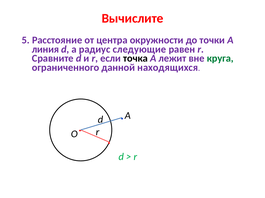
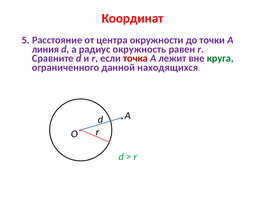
Вычислите: Вычислите -> Координат (133, 18)
следующие: следующие -> окружность (139, 49)
точка colour: black -> red (135, 59)
